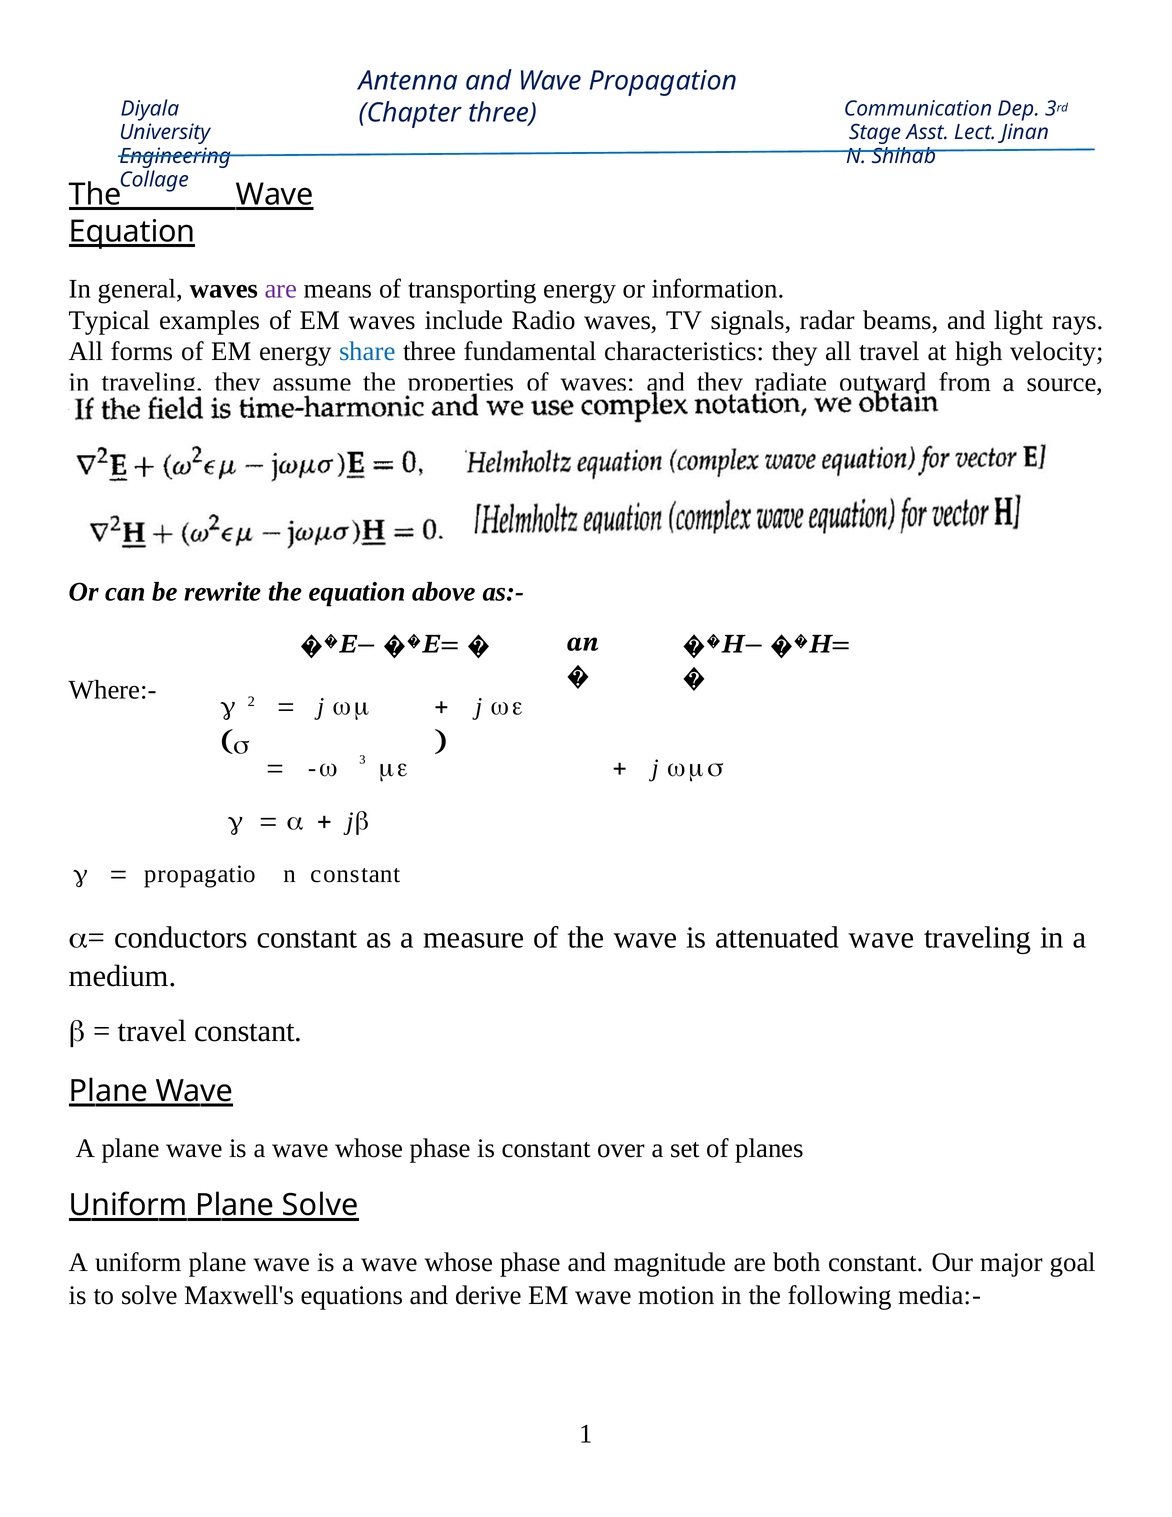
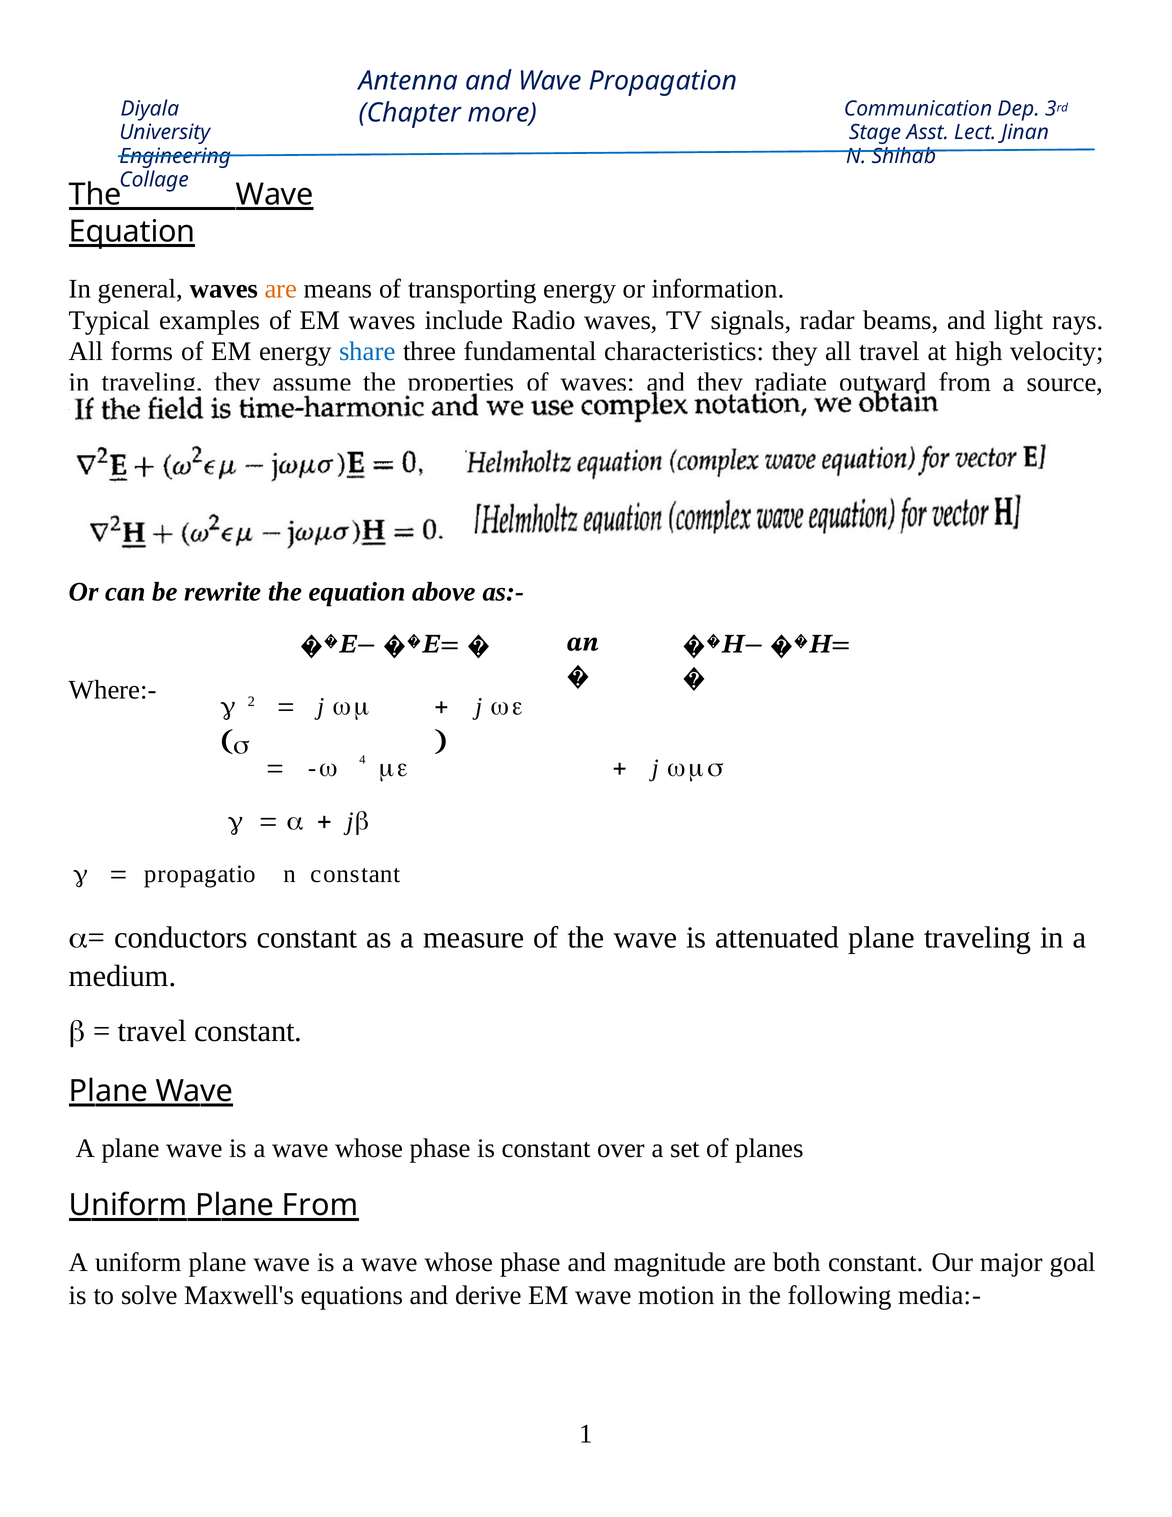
Chapter three: three -> more (503, 113)
are colour: purple -> orange (281, 289)
3: 3 -> 4 (362, 759)
attenuated wave: wave -> plane (882, 938)
Plane Solve: Solve -> From (320, 1205)
